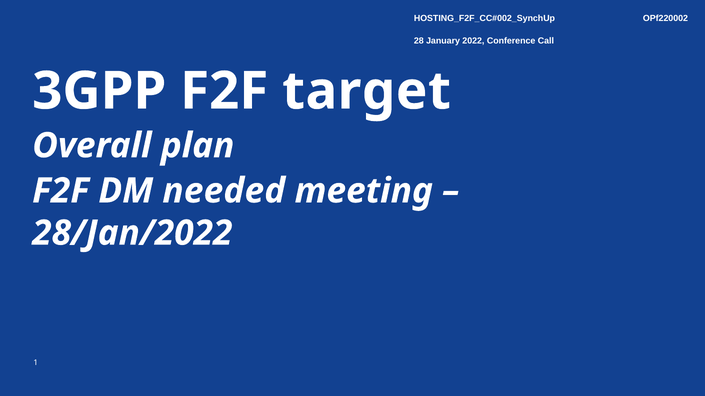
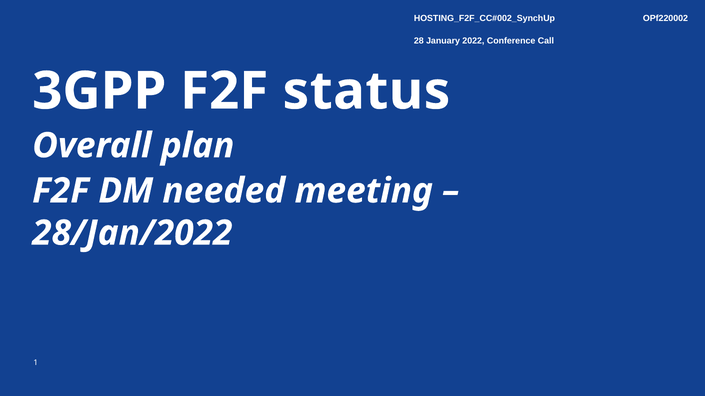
target: target -> status (366, 91)
